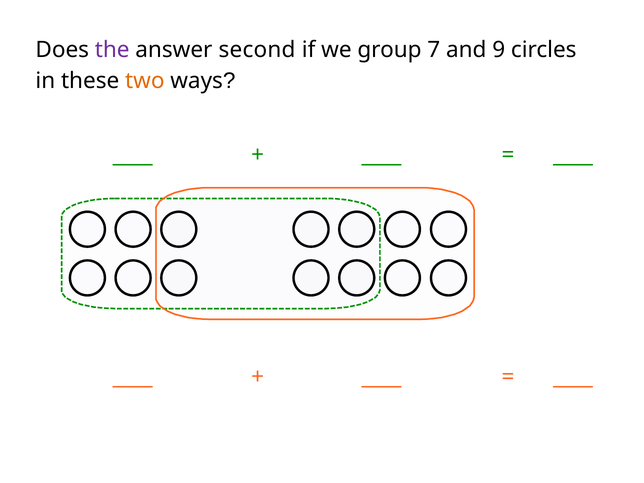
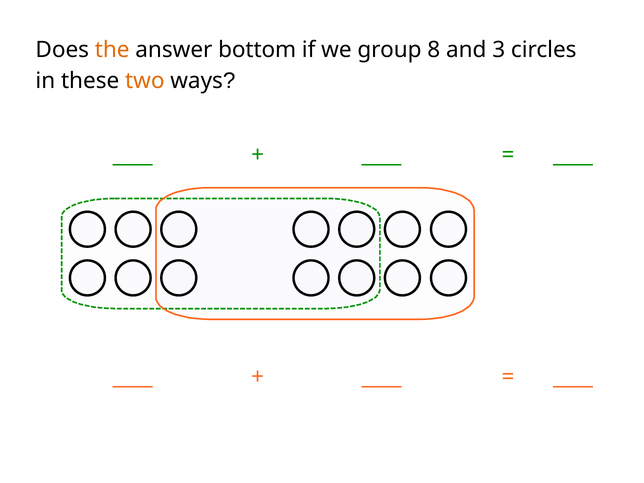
the colour: purple -> orange (112, 50)
second: second -> bottom (257, 50)
7: 7 -> 8 (434, 50)
9: 9 -> 3 (499, 50)
